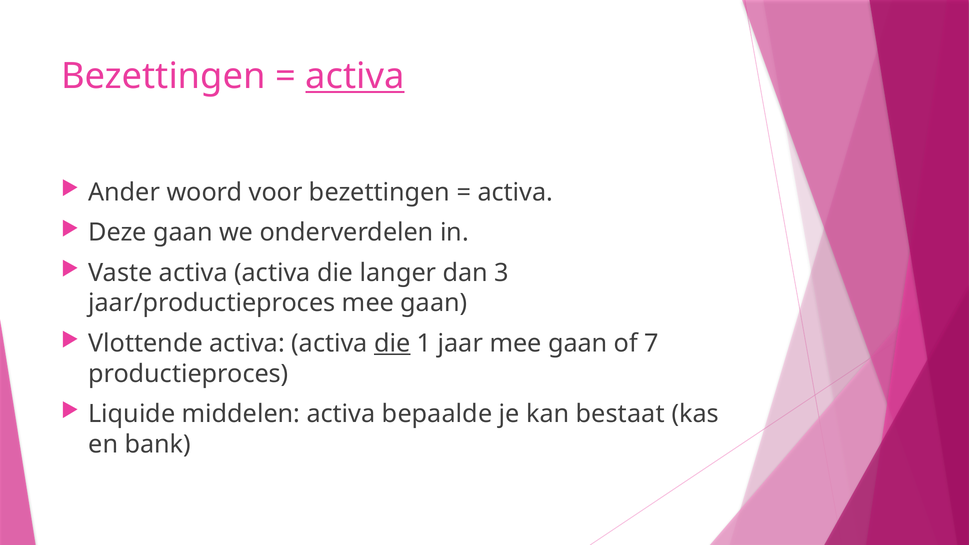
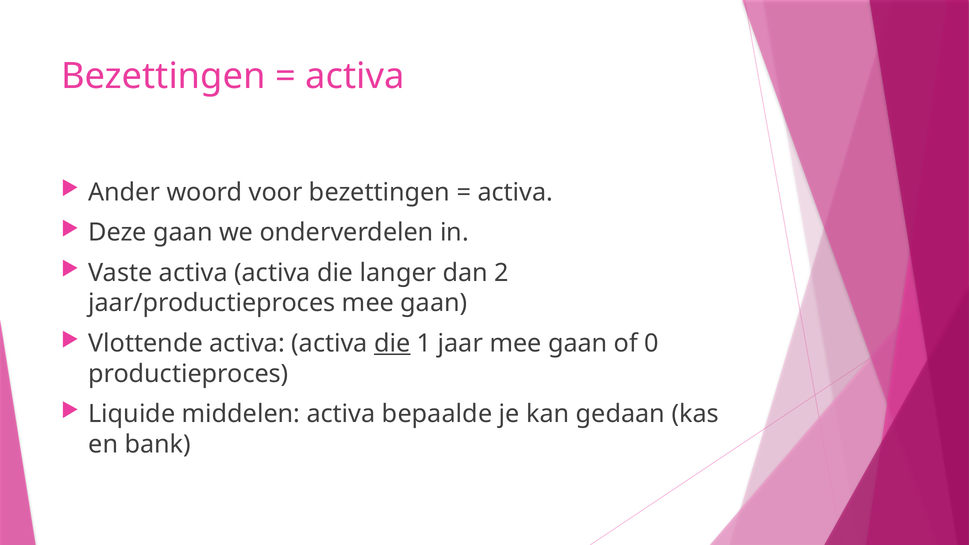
activa underline: present -> none (355, 76)
3: 3 -> 2 (502, 273)
7: 7 -> 0 (652, 344)
bestaat: bestaat -> gedaan (620, 414)
